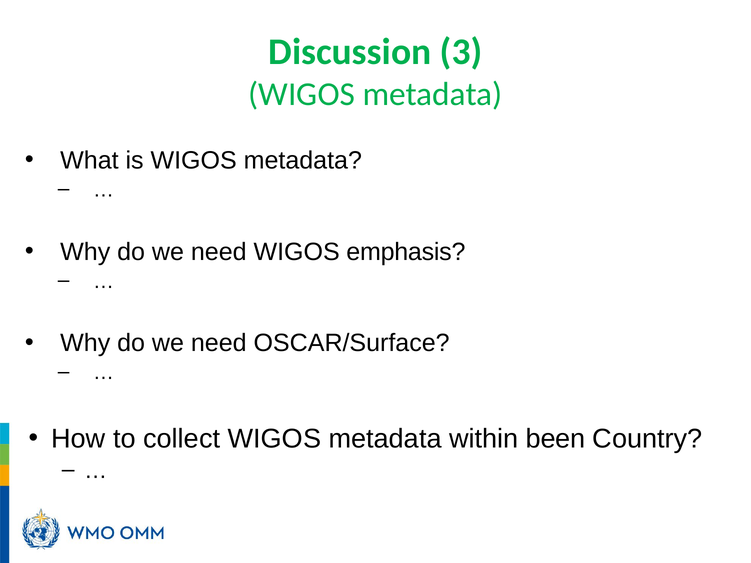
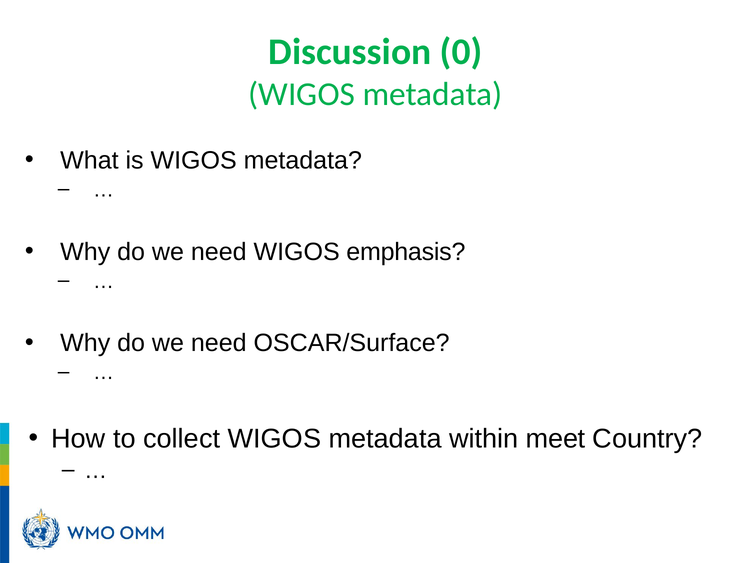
3: 3 -> 0 (461, 52)
been: been -> meet (556, 439)
